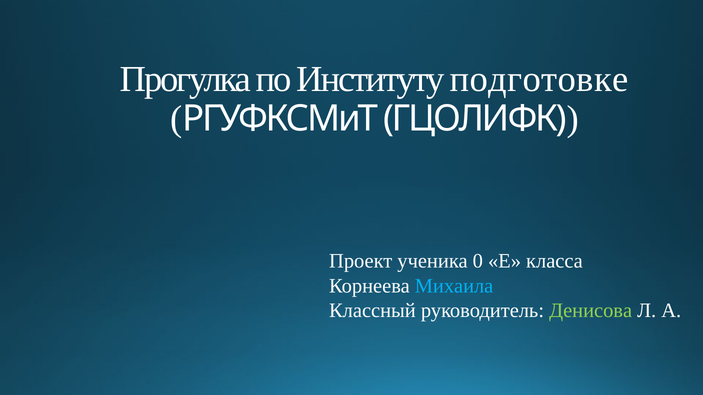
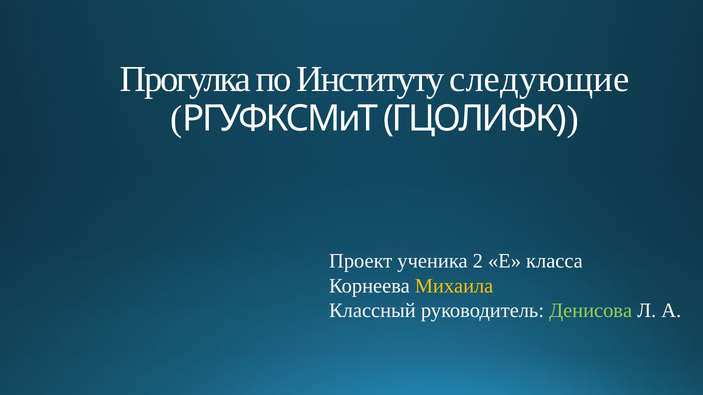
подготовке: подготовке -> следующие (539, 79)
0: 0 -> 2 (478, 262)
Михаила colour: light blue -> yellow (454, 286)
